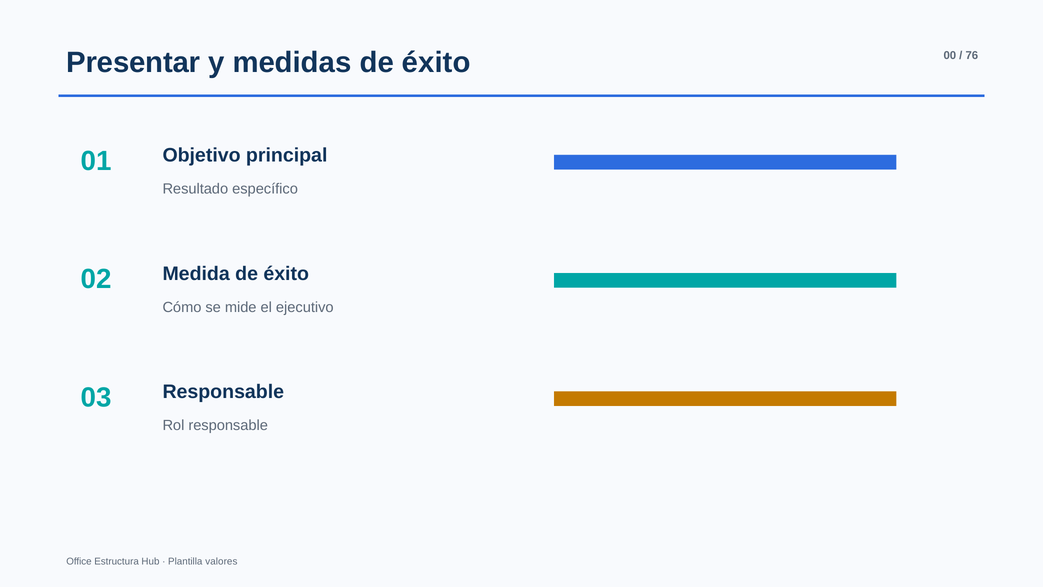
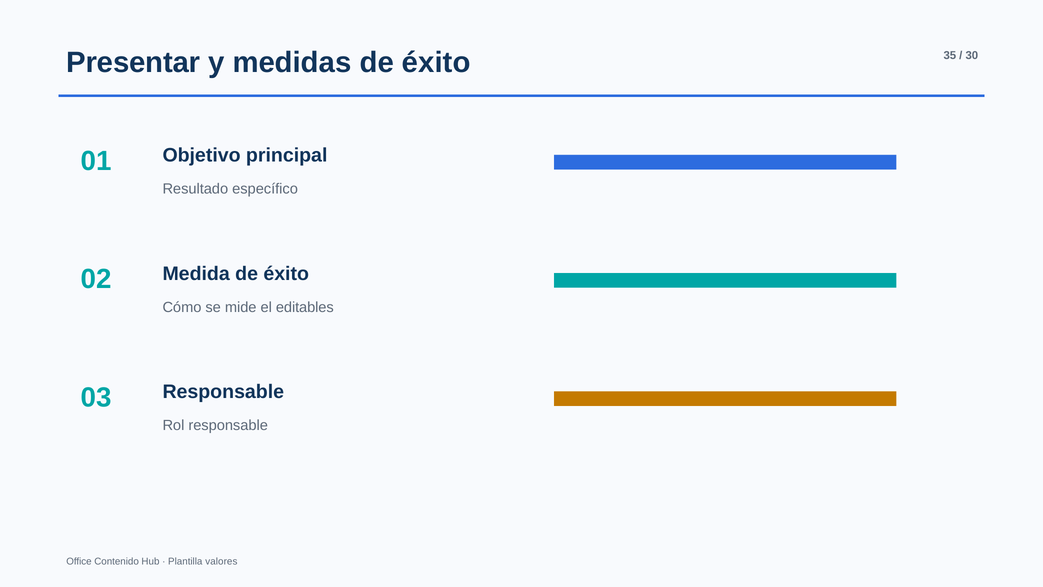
00: 00 -> 35 (950, 55)
76: 76 -> 30 (972, 55)
ejecutivo: ejecutivo -> editables (305, 307)
Estructura: Estructura -> Contenido (117, 561)
